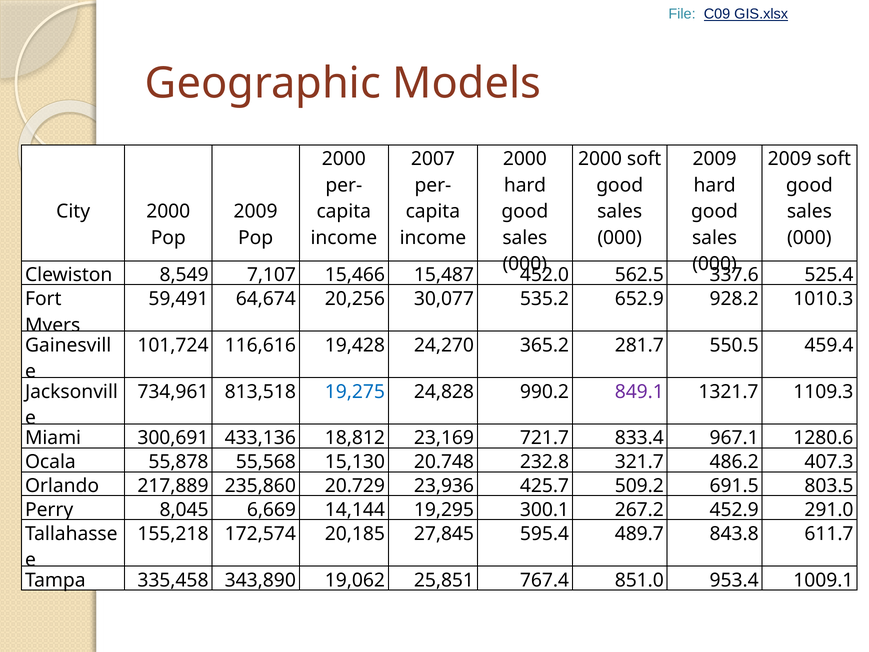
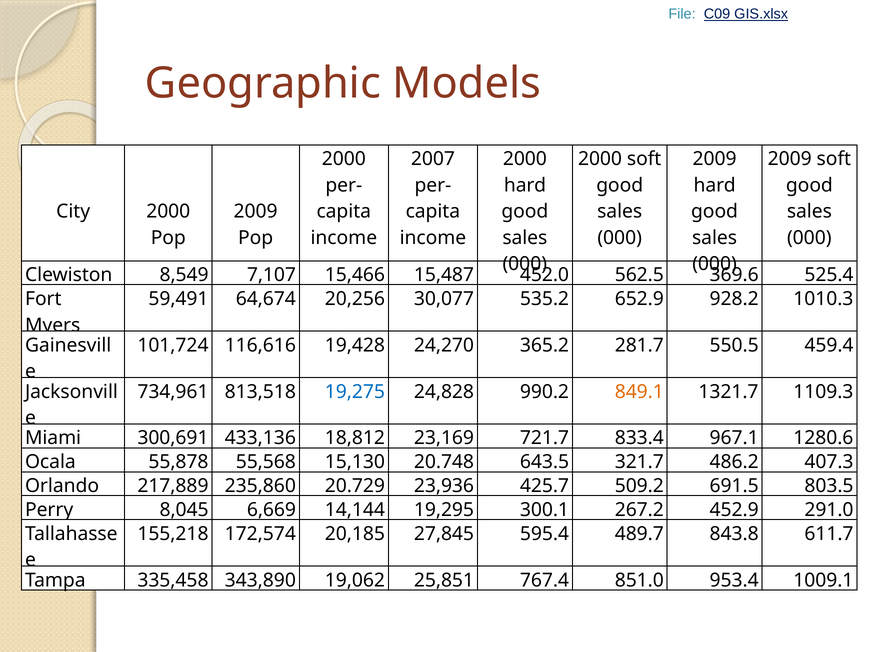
337.6: 337.6 -> 369.6 (734, 275)
849.1 colour: purple -> orange (639, 392)
232.8: 232.8 -> 643.5 (544, 462)
